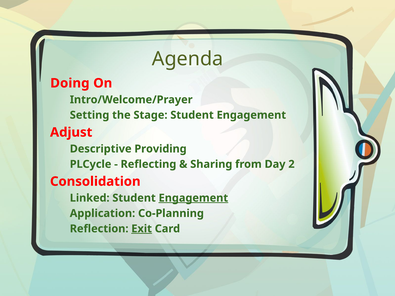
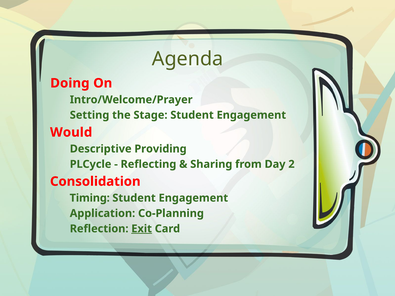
Adjust: Adjust -> Would (71, 132)
Linked: Linked -> Timing (90, 198)
Engagement underline: present -> none (193, 198)
